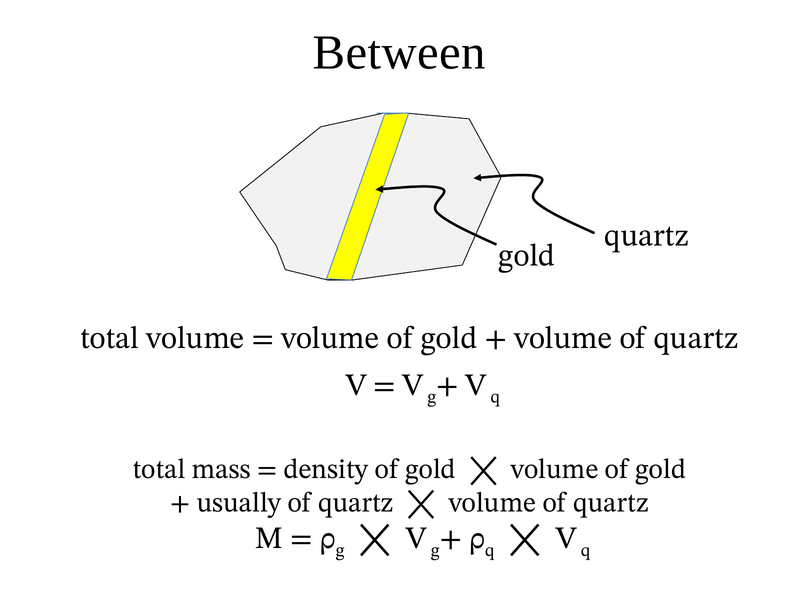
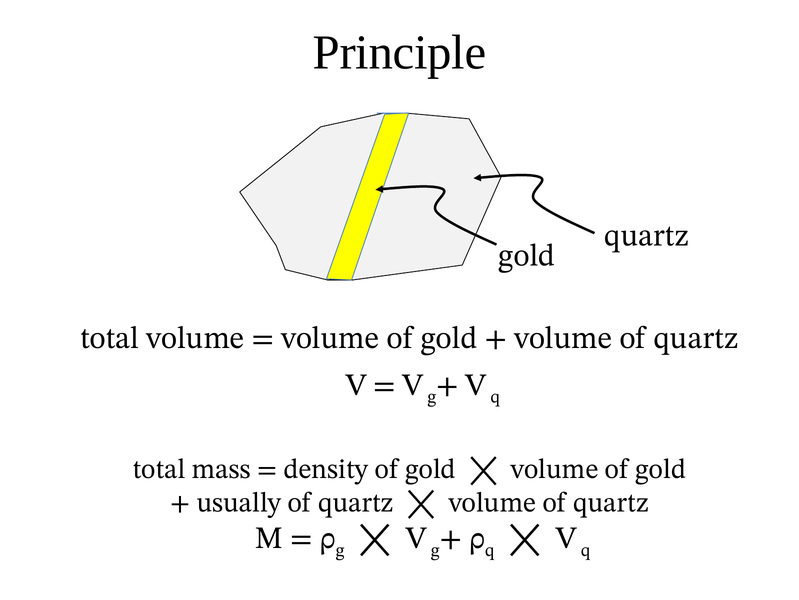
Between: Between -> Principle (400, 52)
